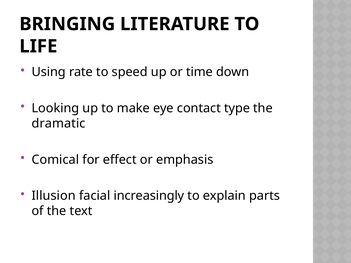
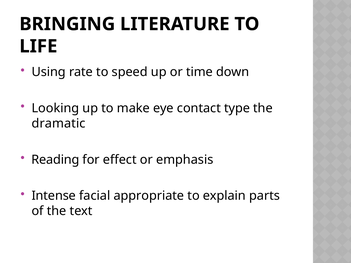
Comical: Comical -> Reading (55, 160)
Illusion: Illusion -> Intense (54, 196)
increasingly: increasingly -> appropriate (149, 196)
